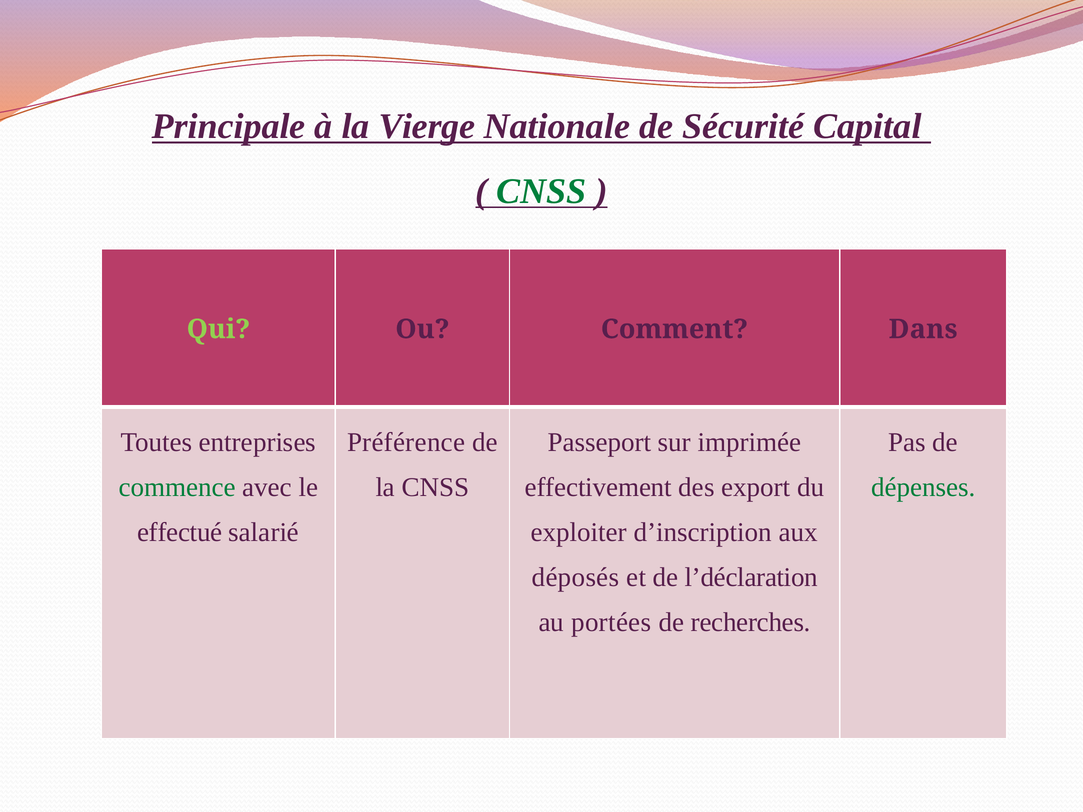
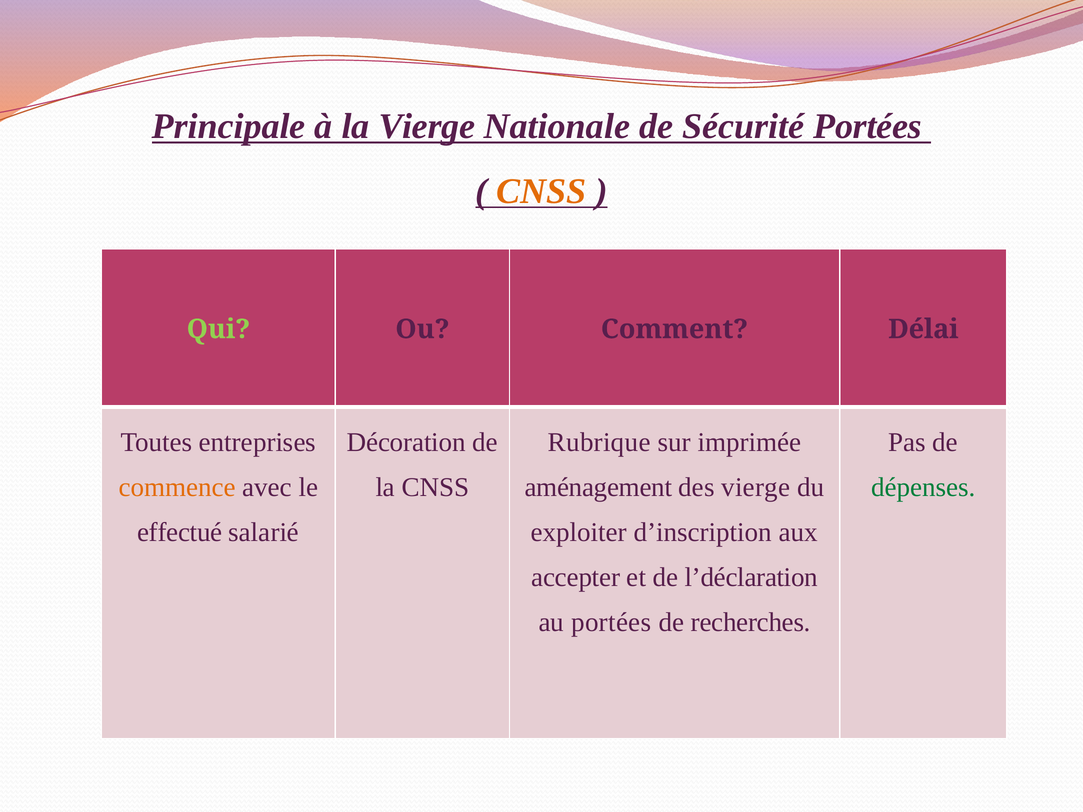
Sécurité Capital: Capital -> Portées (868, 126)
CNSS colour: green -> orange (541, 191)
Dans: Dans -> Délai (923, 329)
Préférence: Préférence -> Décoration (406, 443)
Passeport: Passeport -> Rubrique (599, 443)
commence colour: green -> orange (177, 487)
effectivement: effectivement -> aménagement (598, 487)
des export: export -> vierge (756, 487)
déposés: déposés -> accepter (576, 577)
